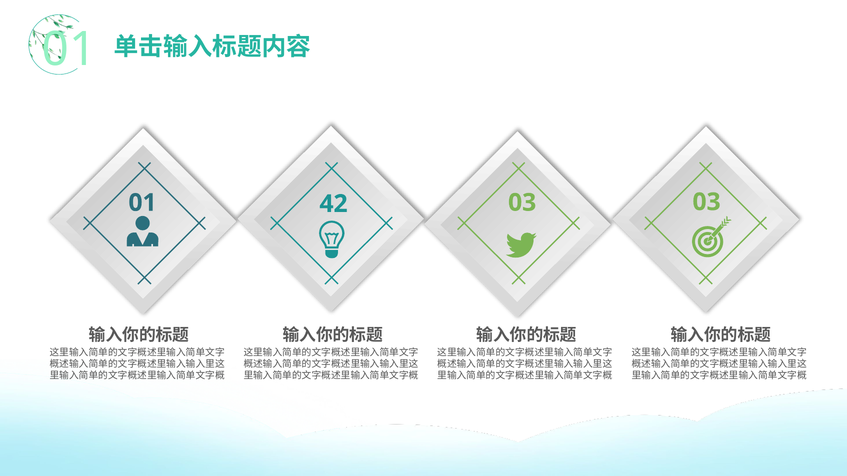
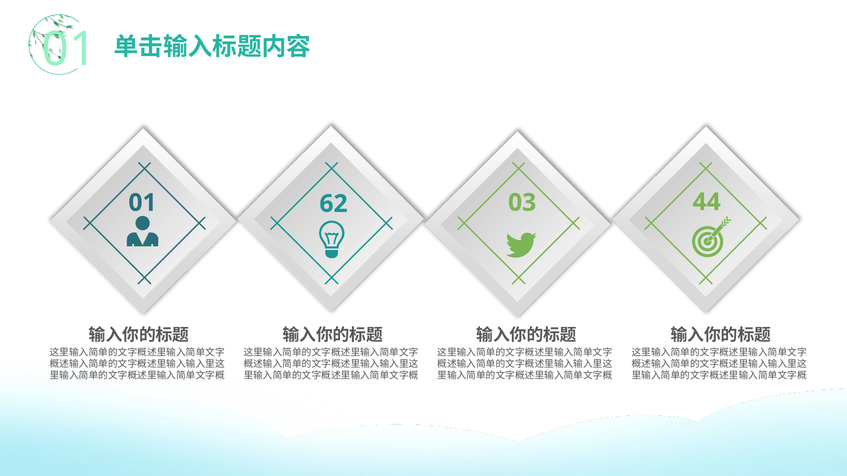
42: 42 -> 62 (334, 204)
03 03: 03 -> 44 (707, 202)
